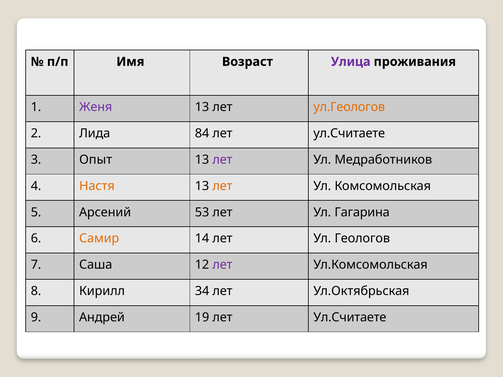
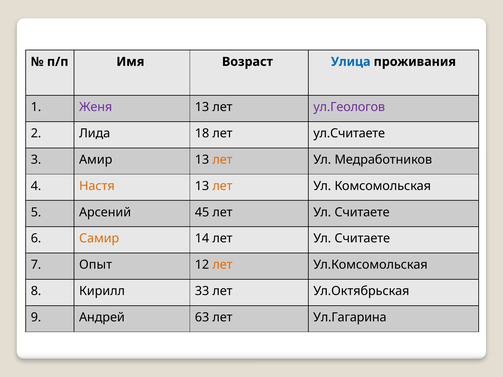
Улица colour: purple -> blue (351, 62)
ул.Геологов colour: orange -> purple (349, 107)
84: 84 -> 18 (202, 133)
Опыт: Опыт -> Амир (96, 160)
лет colour: purple -> orange (222, 160)
53: 53 -> 45 (202, 212)
Гагарина: Гагарина -> Считаете (362, 212)
14 лет Ул Геологов: Геологов -> Считаете (362, 239)
Саша: Саша -> Опыт (96, 265)
лет colour: purple -> orange (222, 265)
34: 34 -> 33 (202, 291)
19: 19 -> 63 (202, 318)
Ул.Считаете: Ул.Считаете -> Ул.Гагарина (350, 318)
